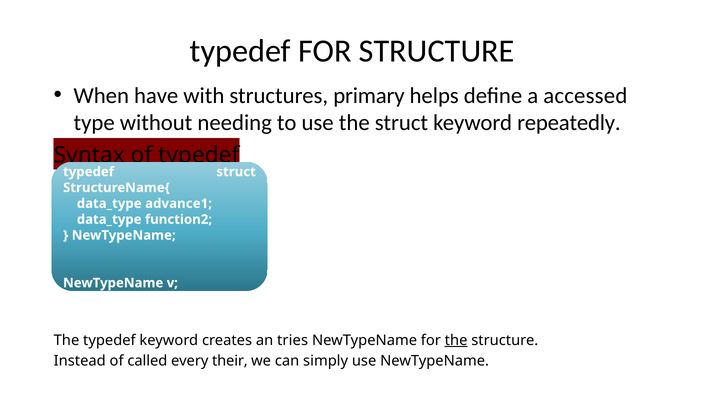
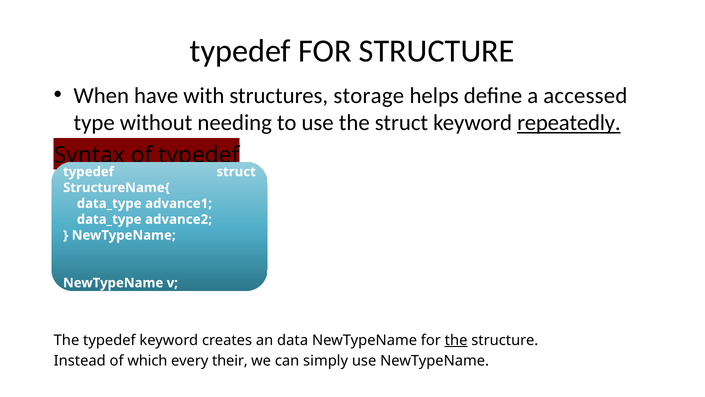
primary: primary -> storage (369, 95)
repeatedly underline: none -> present (569, 123)
function2: function2 -> advance2 (179, 219)
tries: tries -> data (293, 340)
called: called -> which (147, 360)
